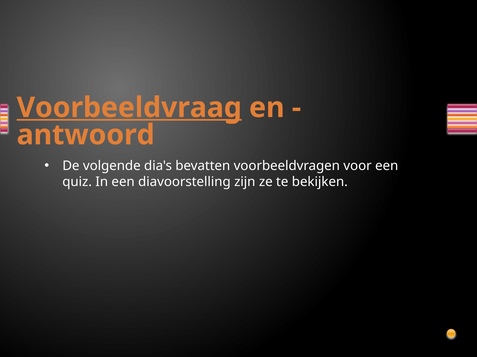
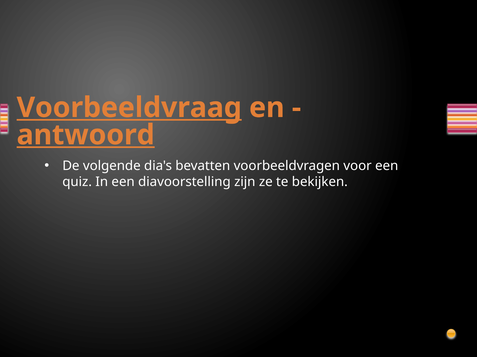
antwoord underline: none -> present (86, 135)
